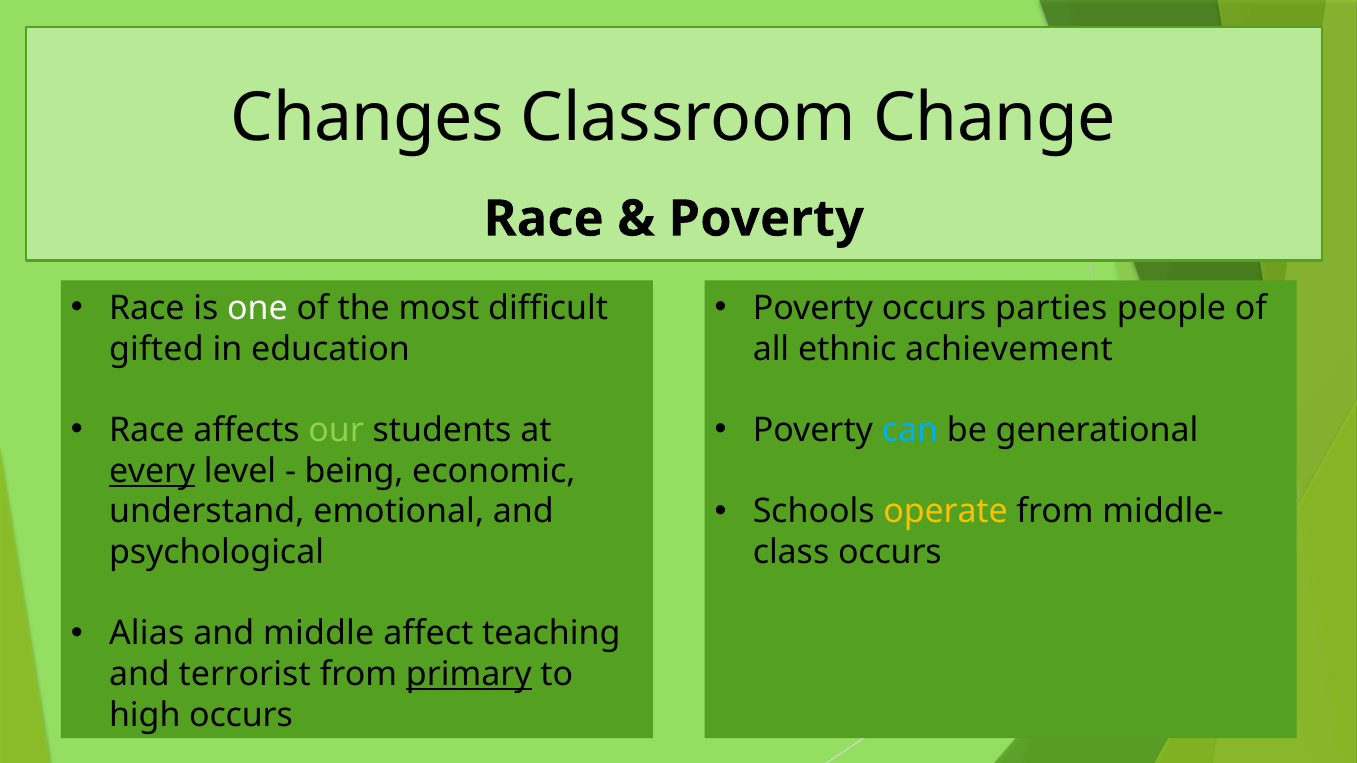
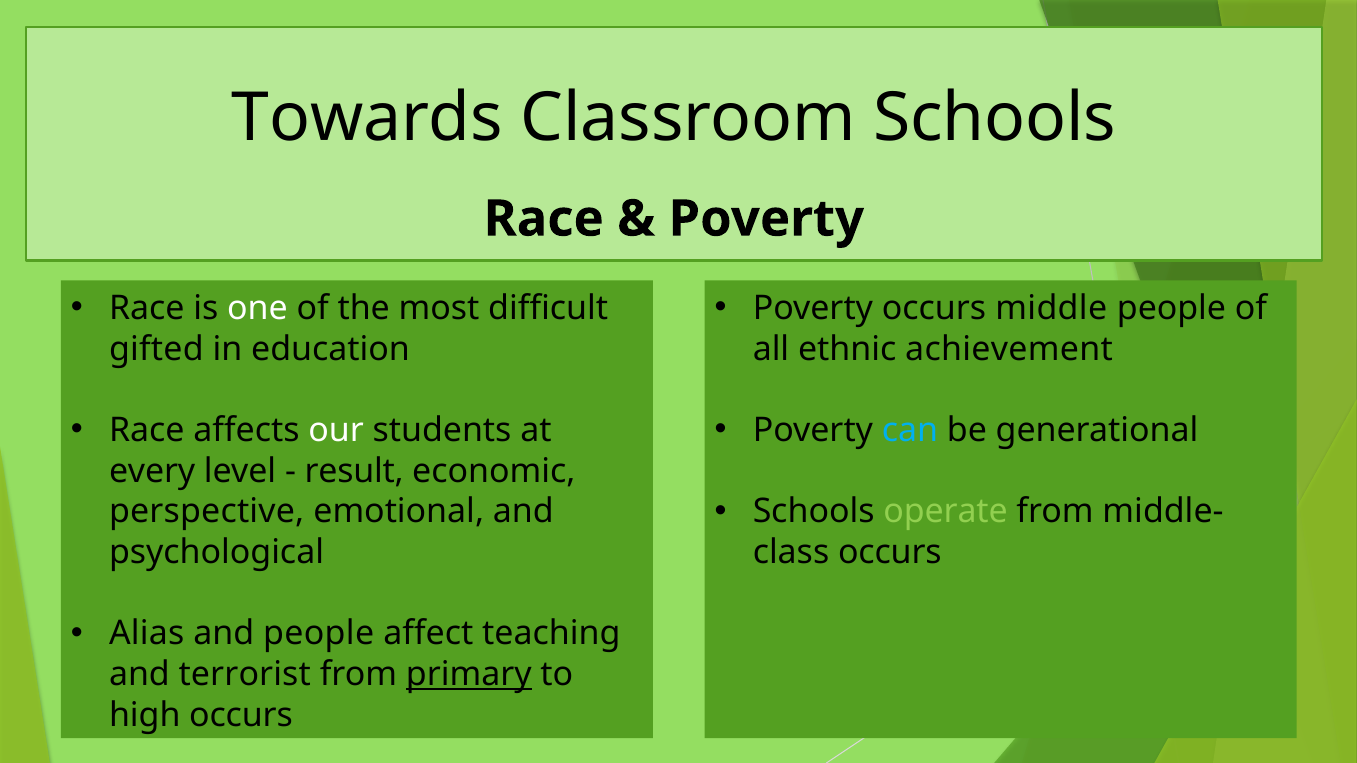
Changes: Changes -> Towards (367, 118)
Classroom Change: Change -> Schools (995, 118)
parties: parties -> middle (1051, 308)
our colour: light green -> white (336, 430)
every underline: present -> none (152, 471)
being: being -> result (354, 471)
operate colour: yellow -> light green (946, 512)
understand: understand -> perspective (207, 512)
and middle: middle -> people (319, 634)
